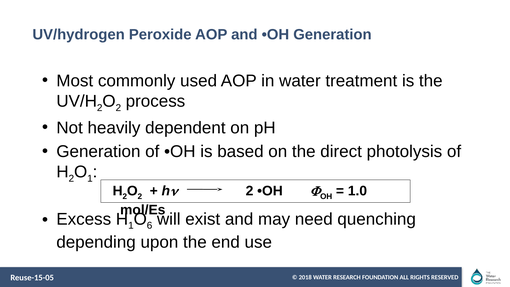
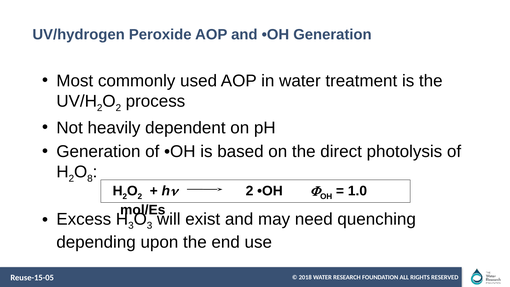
1: 1 -> 8 (90, 179)
1: 1 -> 3 (131, 226)
6: 6 -> 3 (150, 226)
